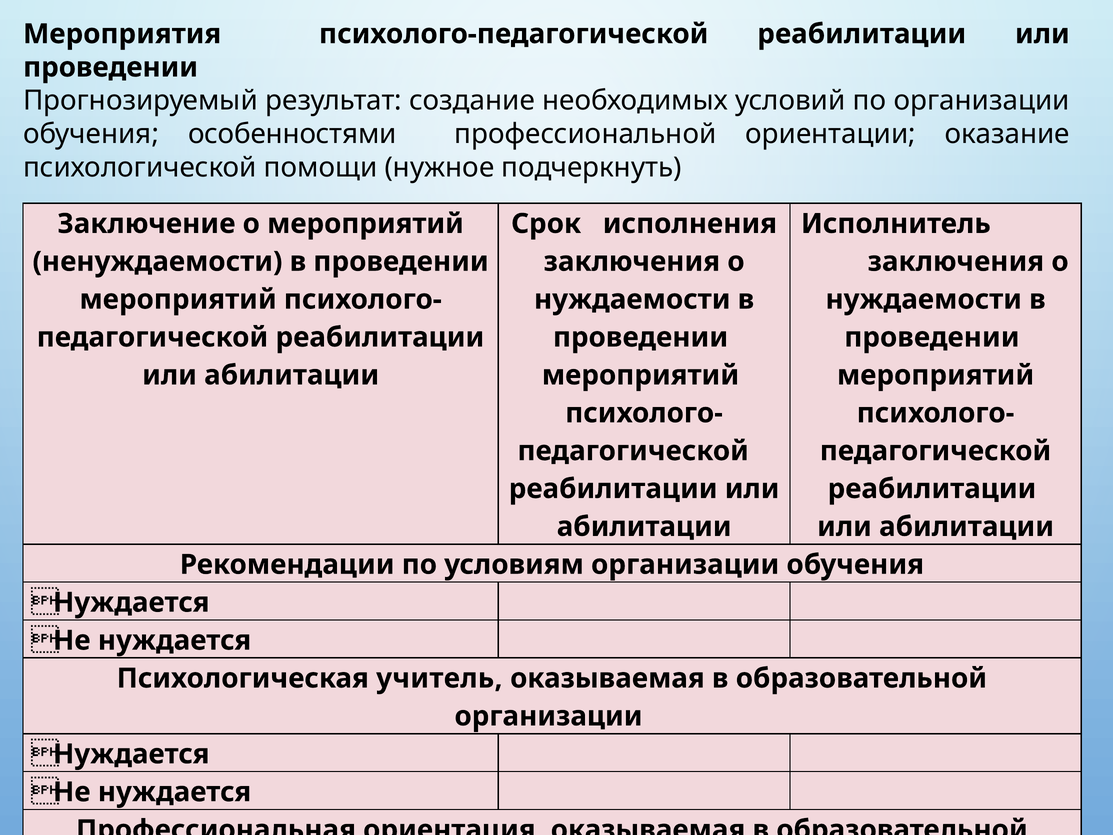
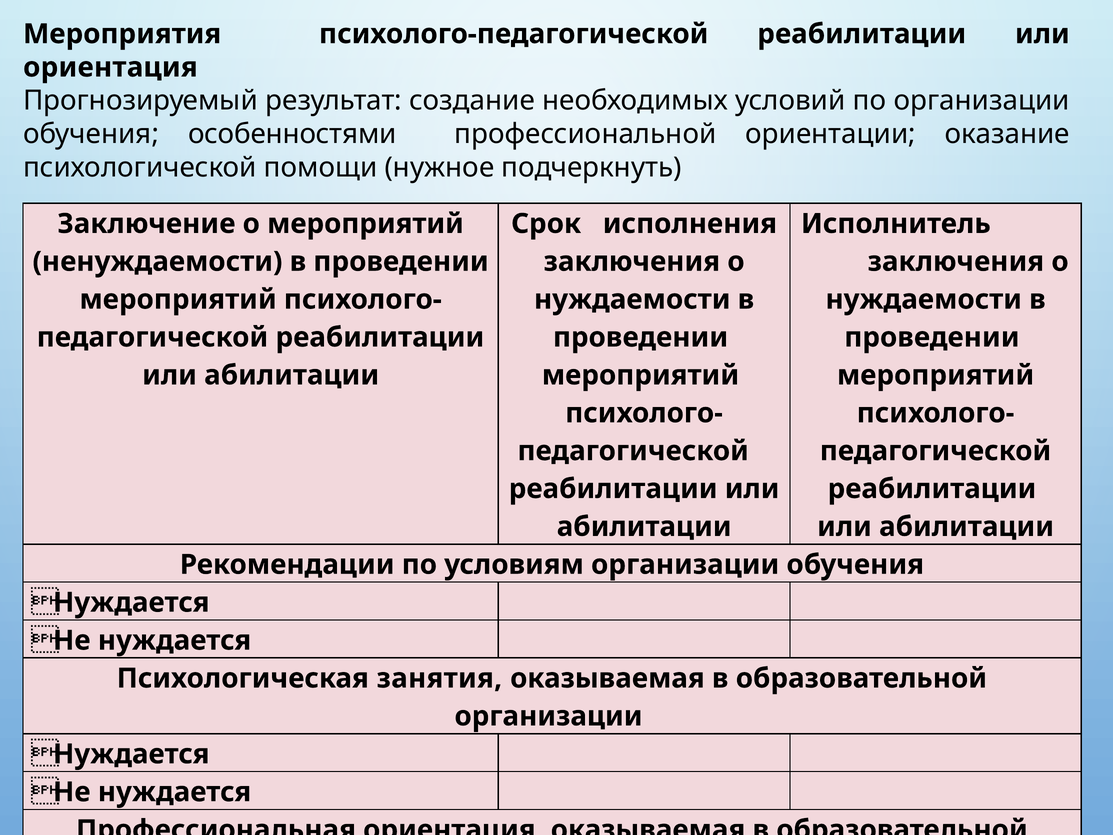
проведении: проведении -> ориентация (110, 67)
учитель: учитель -> занятия (439, 678)
